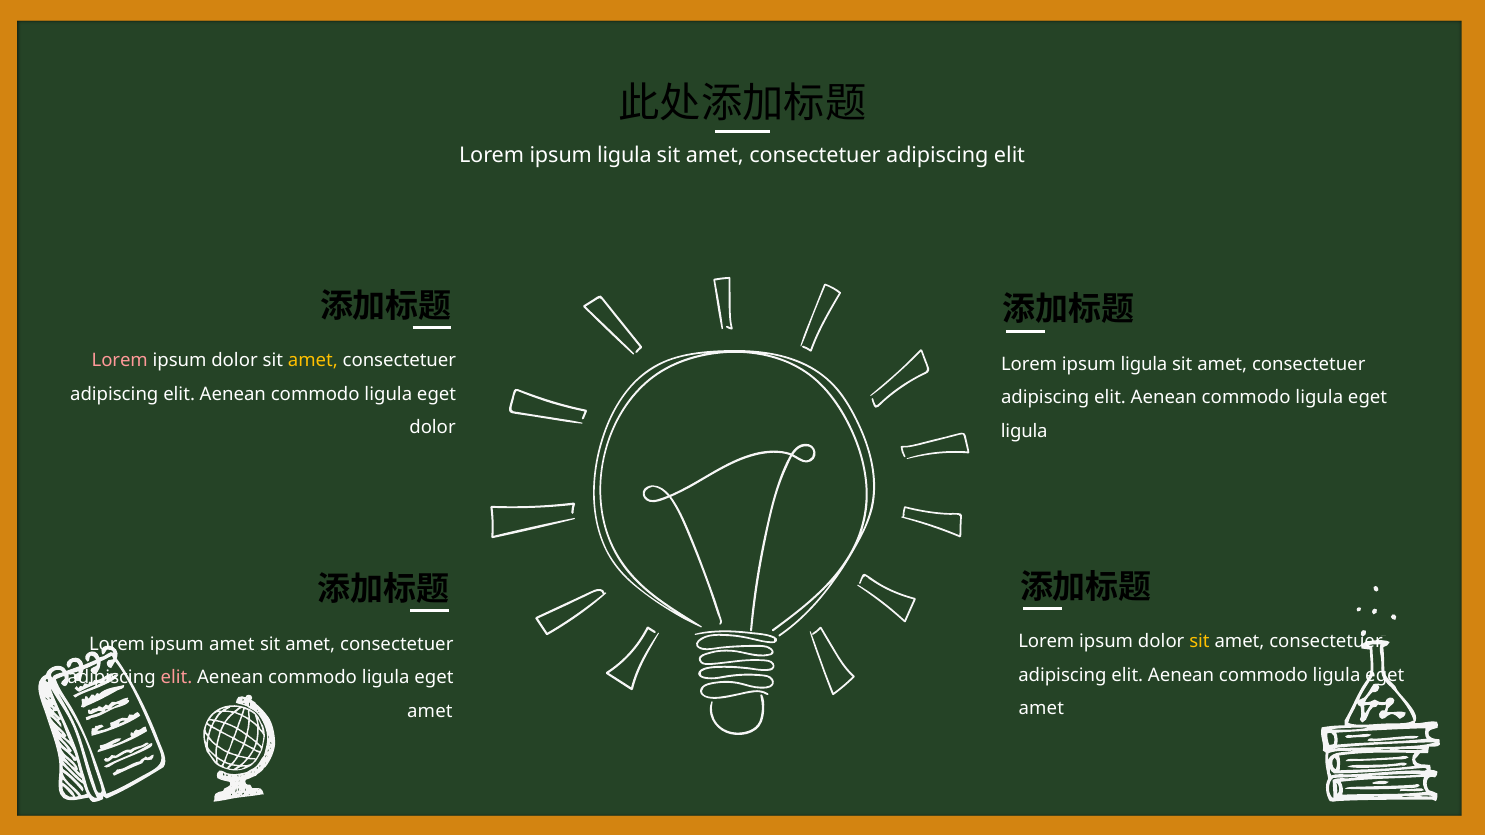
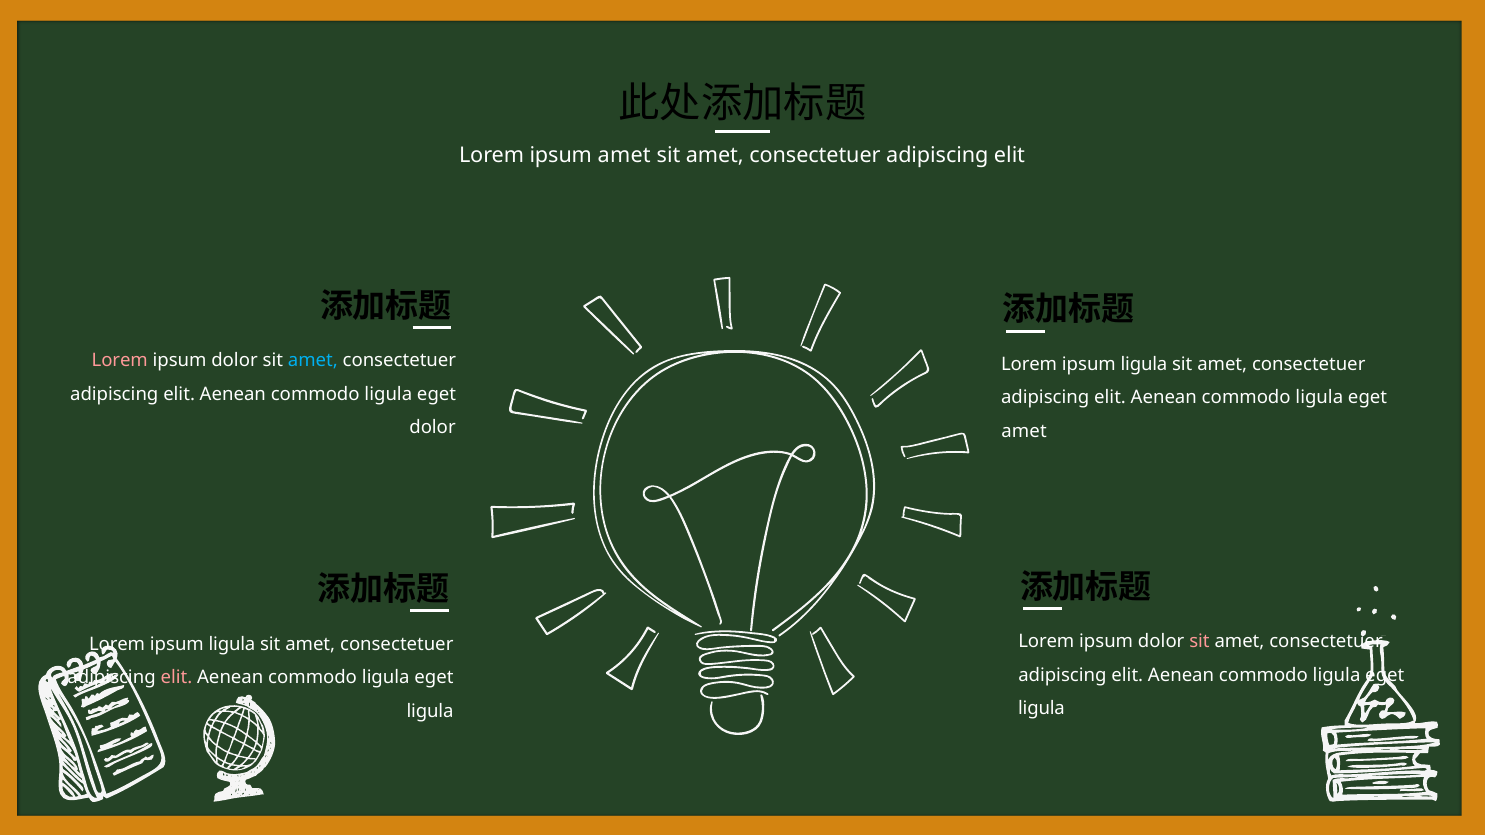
ligula: ligula -> amet (624, 156)
amet colour: yellow -> light blue (313, 361)
ligula: ligula -> amet (1024, 431)
sit colour: yellow -> pink (1199, 642)
amet: amet -> ligula (232, 644)
amet: amet -> ligula (1042, 709)
amet: amet -> ligula (430, 711)
